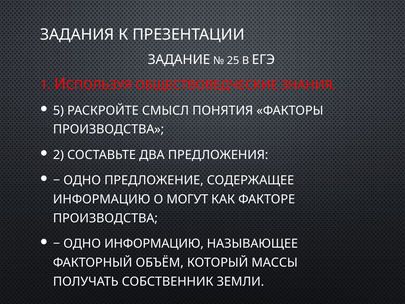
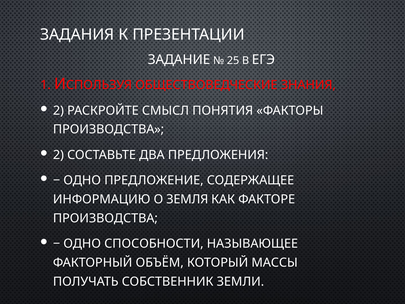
5: 5 -> 2 (58, 110)
МОГУТ: МОГУТ -> ЗЕМЛЯ (187, 199)
ОДНО ИНФОРМАЦИЮ: ИНФОРМАЦИЮ -> СПОСОБНОСТИ (154, 243)
